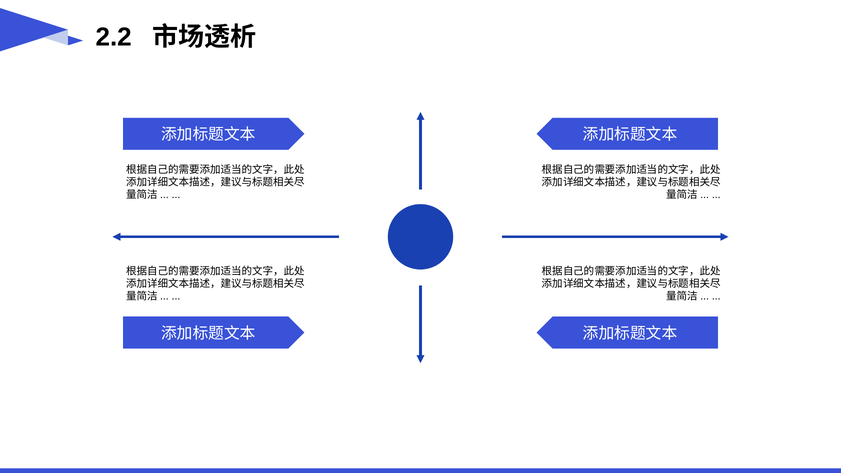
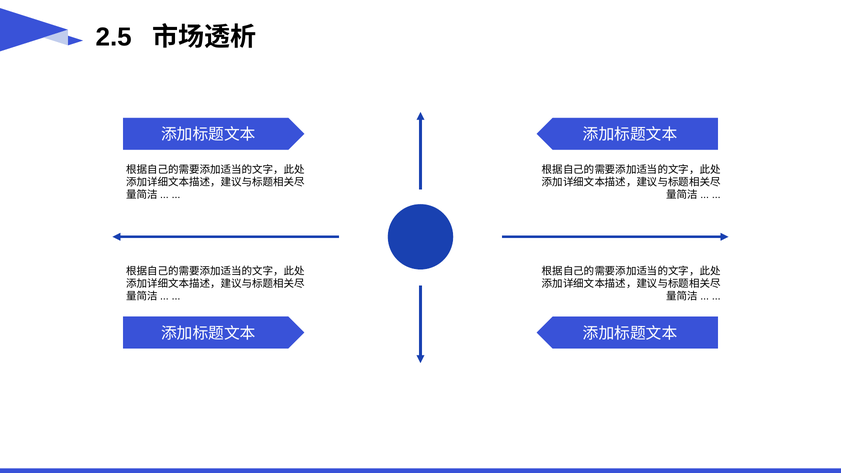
2.2: 2.2 -> 2.5 (114, 37)
